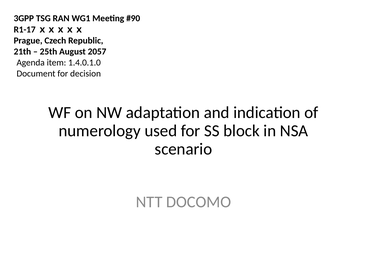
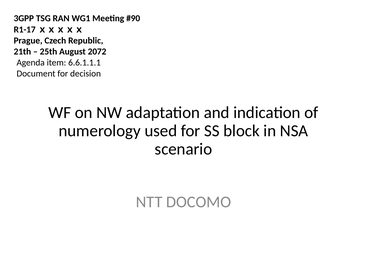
2057: 2057 -> 2072 (97, 51)
1.4.0.1.0: 1.4.0.1.0 -> 6.6.1.1.1 (84, 62)
